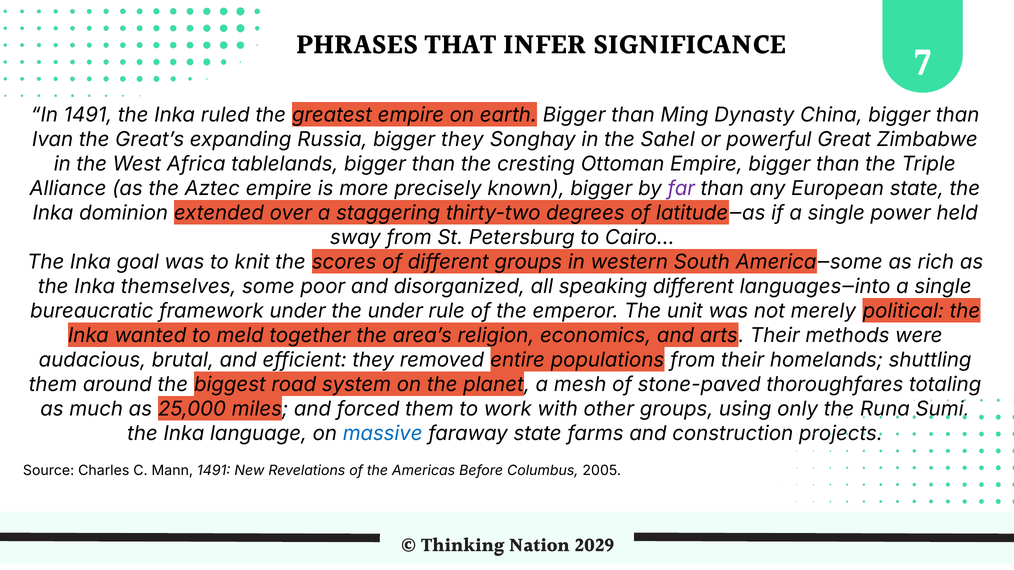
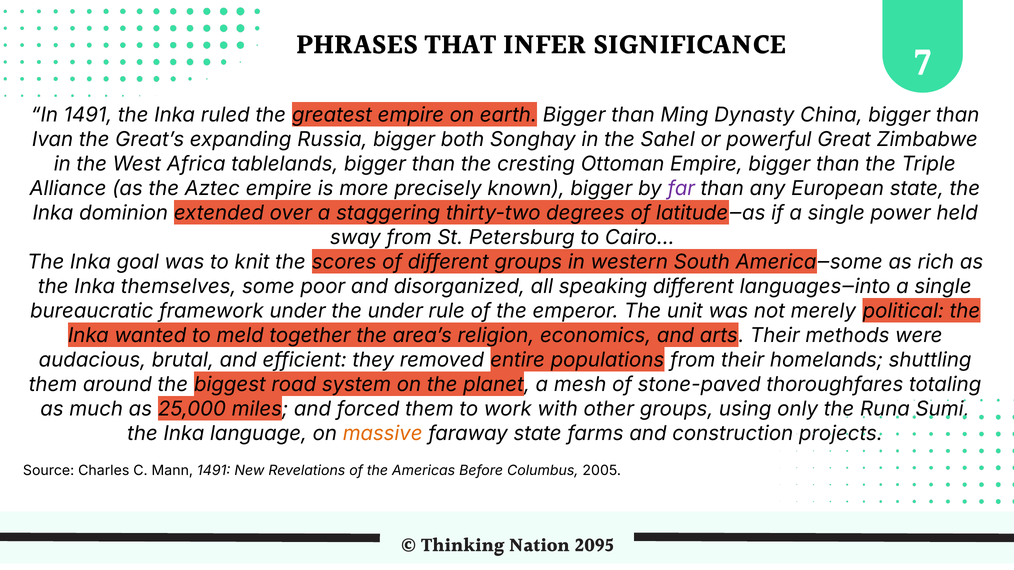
bigger they: they -> both (463, 140)
massive colour: blue -> orange (383, 434)
2029: 2029 -> 2095 (594, 546)
